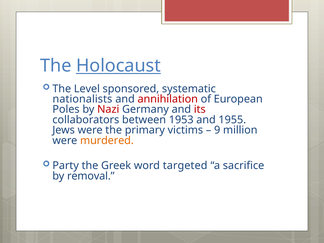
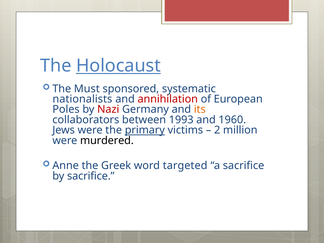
Level: Level -> Must (87, 89)
its colour: red -> orange (200, 109)
1953: 1953 -> 1993 (181, 120)
1955: 1955 -> 1960 (232, 120)
primary underline: none -> present (145, 130)
9: 9 -> 2 (217, 130)
murdered colour: orange -> black (107, 141)
Party: Party -> Anne (66, 166)
by removal: removal -> sacrifice (91, 176)
